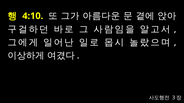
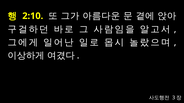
4:10: 4:10 -> 2:10 (33, 16)
